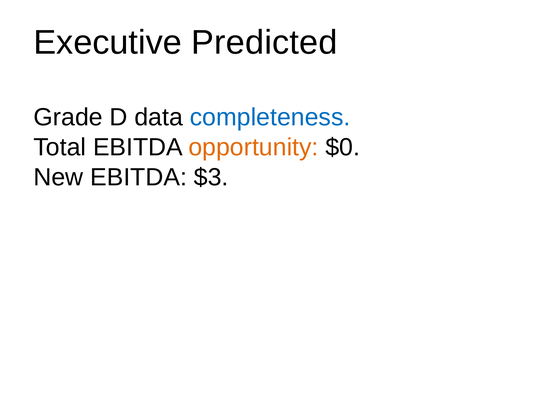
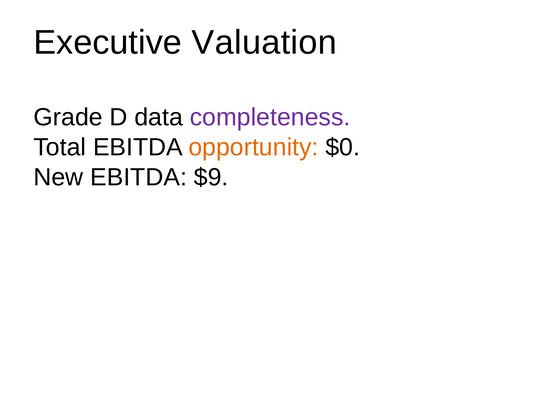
Predicted: Predicted -> Valuation (264, 43)
completeness colour: blue -> purple (270, 117)
$3: $3 -> $9 (211, 177)
